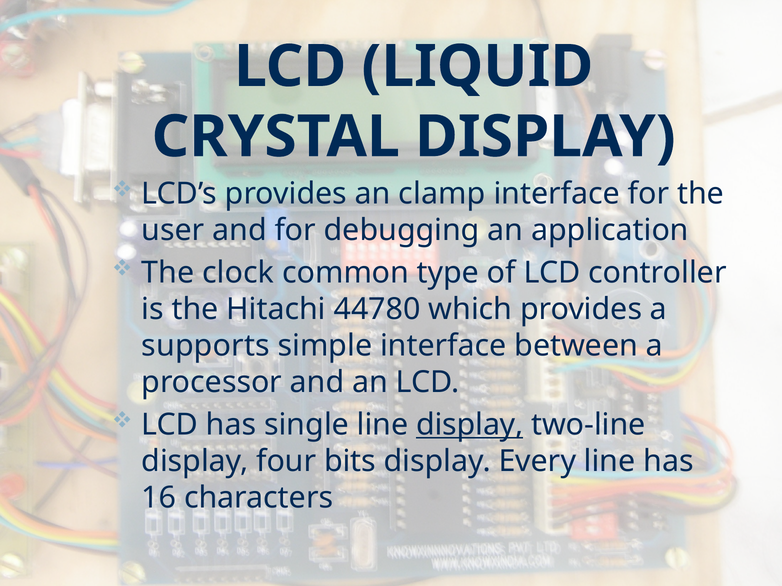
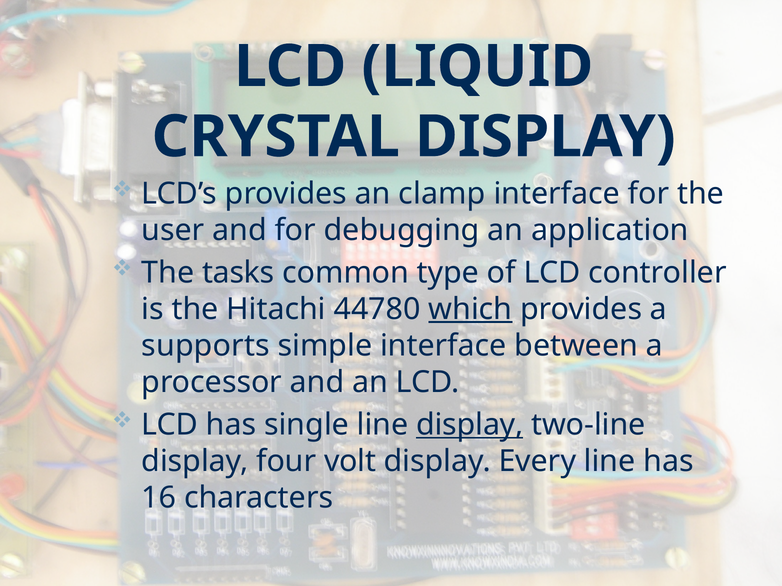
clock: clock -> tasks (238, 273)
which underline: none -> present (470, 309)
bits: bits -> volt (350, 462)
